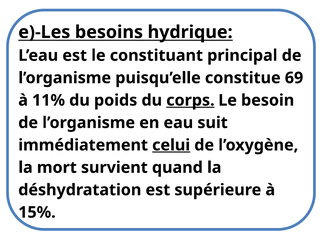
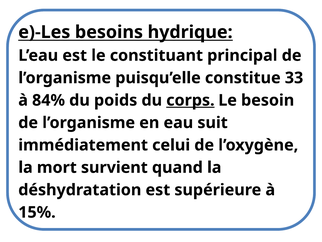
69: 69 -> 33 (294, 78)
11%: 11% -> 84% (49, 100)
celui underline: present -> none (171, 145)
